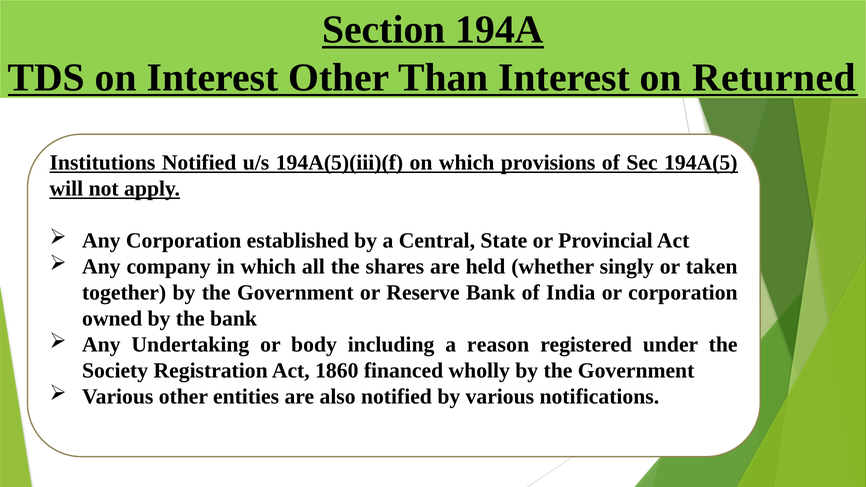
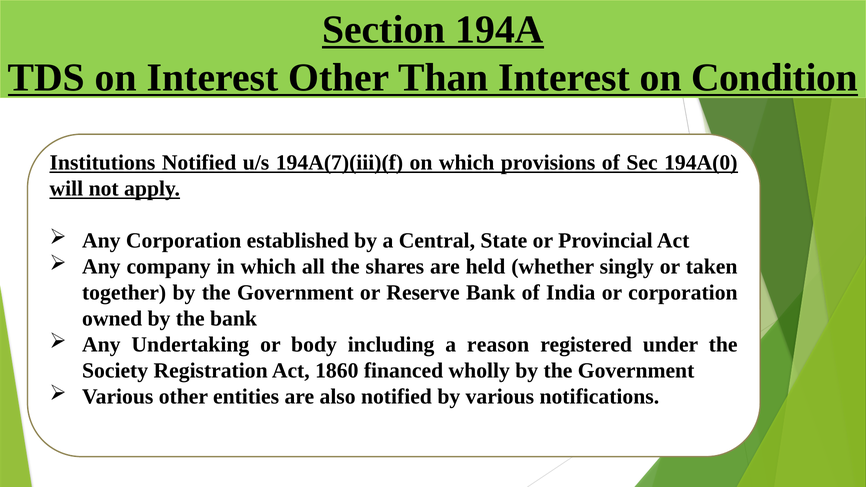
Returned: Returned -> Condition (774, 77)
194A(5)(iii)(f: 194A(5)(iii)(f -> 194A(7)(iii)(f (339, 163)
194A(5: 194A(5 -> 194A(0 (701, 163)
